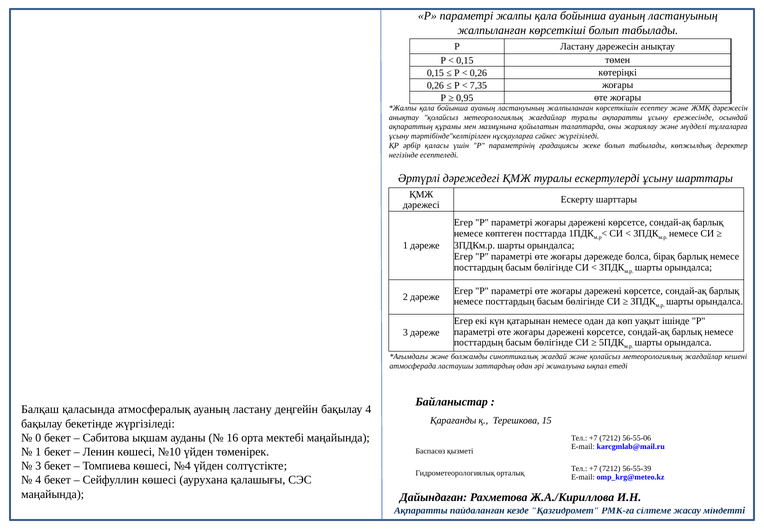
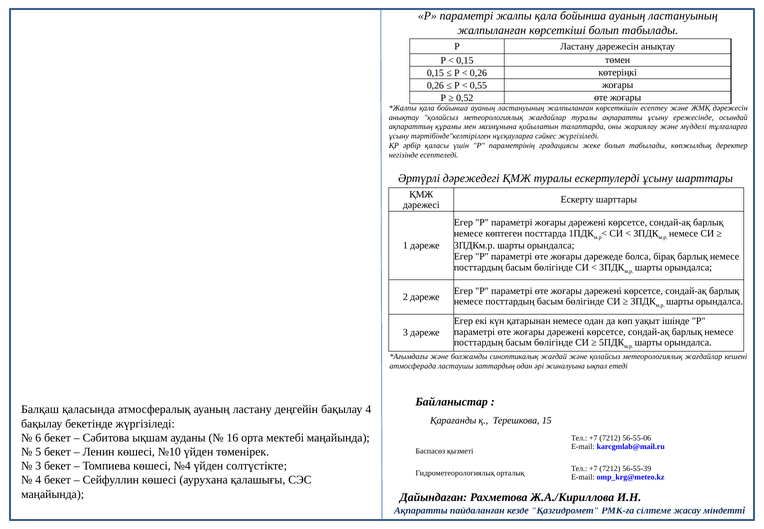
7,35: 7,35 -> 0,55 (478, 85)
0,95: 0,95 -> 0,52 (465, 98)
0: 0 -> 6 (38, 438)
1: 1 -> 5 (38, 452)
